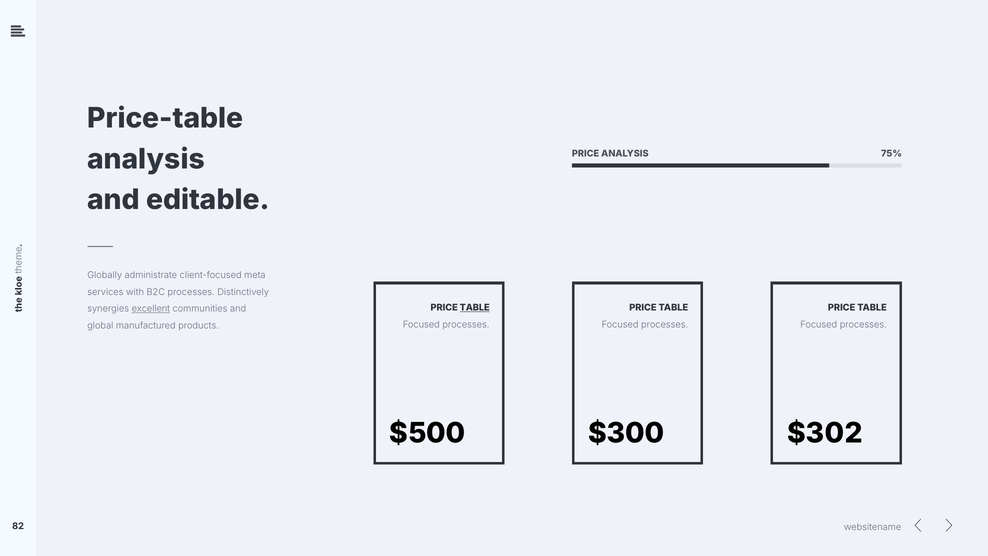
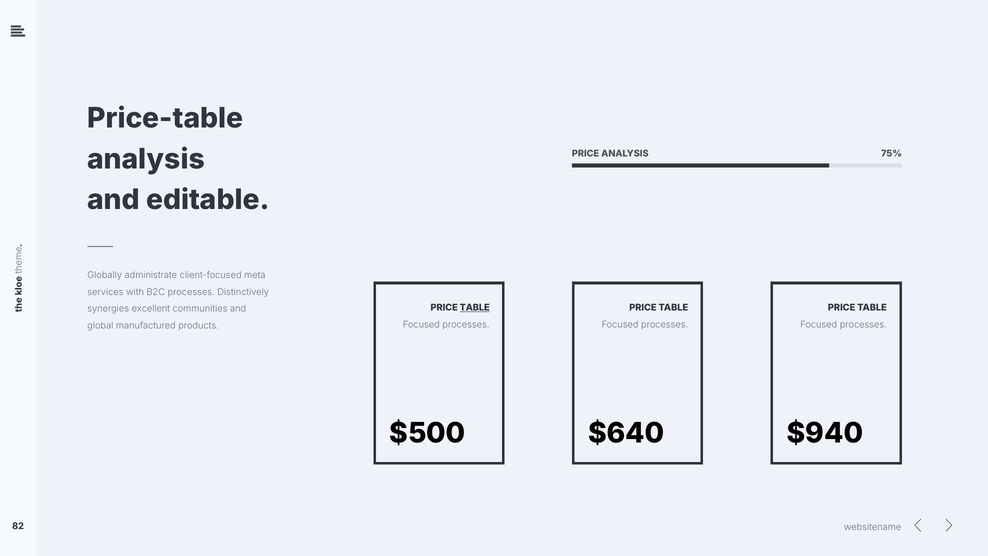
excellent underline: present -> none (151, 309)
$300: $300 -> $640 (626, 433)
$302: $302 -> $940 (825, 433)
